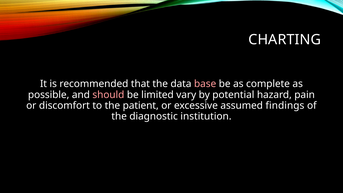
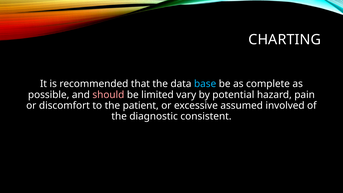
base colour: pink -> light blue (205, 84)
findings: findings -> involved (285, 105)
institution: institution -> consistent (206, 116)
